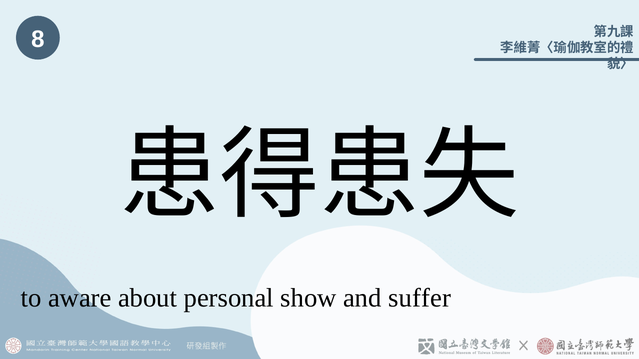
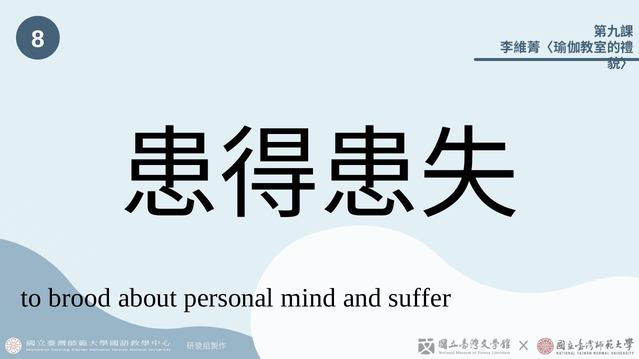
aware: aware -> brood (80, 298)
show: show -> mind (308, 298)
